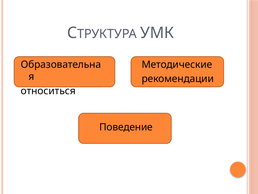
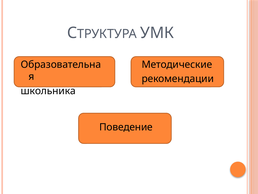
относиться: относиться -> школьника (48, 91)
